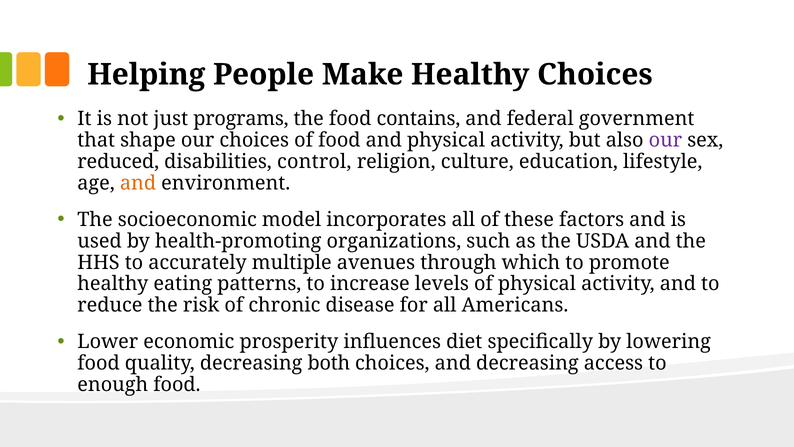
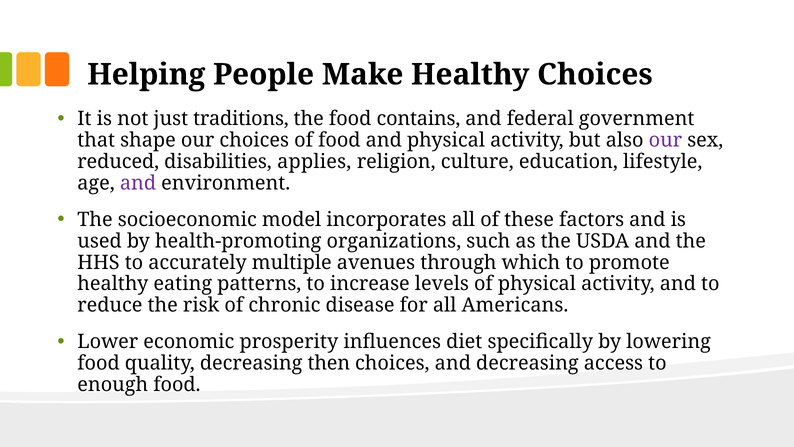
programs: programs -> traditions (241, 119)
control: control -> applies (314, 162)
and colour: orange -> purple (138, 183)
both: both -> then (329, 363)
